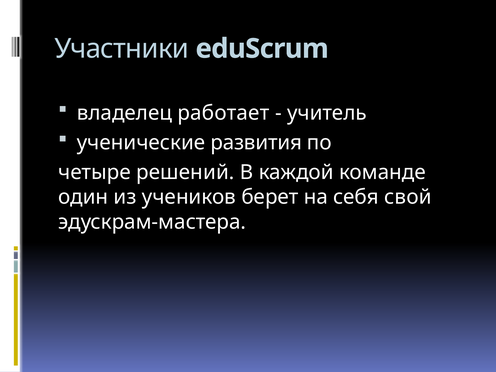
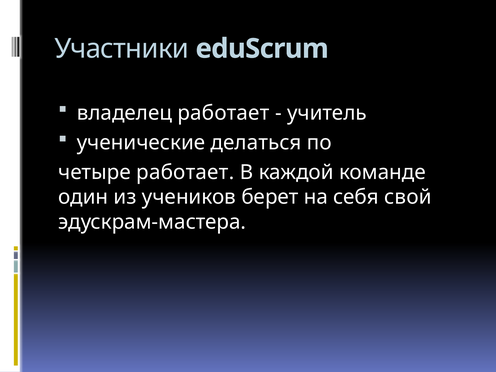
развития: развития -> делаться (256, 143)
четыре решений: решений -> работает (185, 172)
